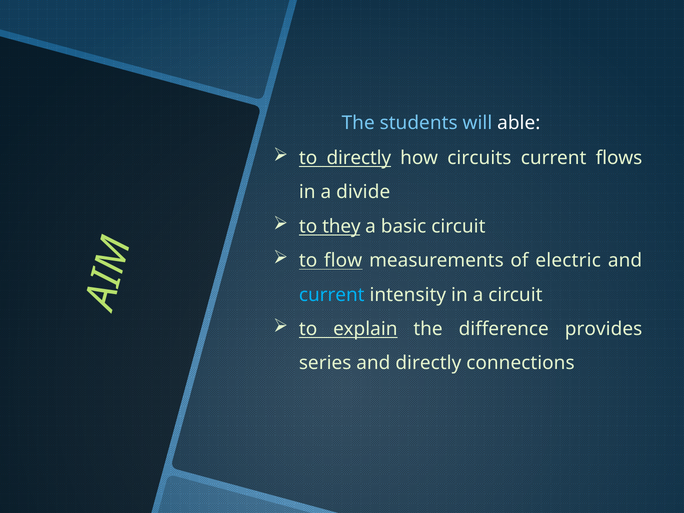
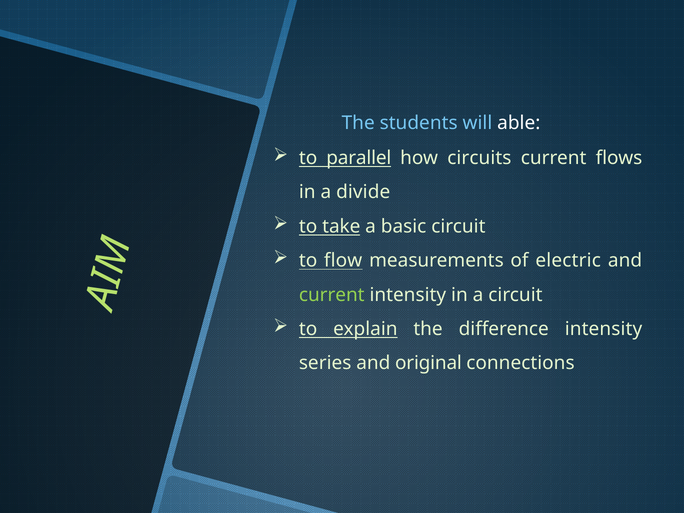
to directly: directly -> parallel (359, 158)
they: they -> take (341, 226)
current colour: light blue -> light green (332, 295)
difference provides: provides -> intensity (603, 329)
and directly: directly -> original (428, 363)
